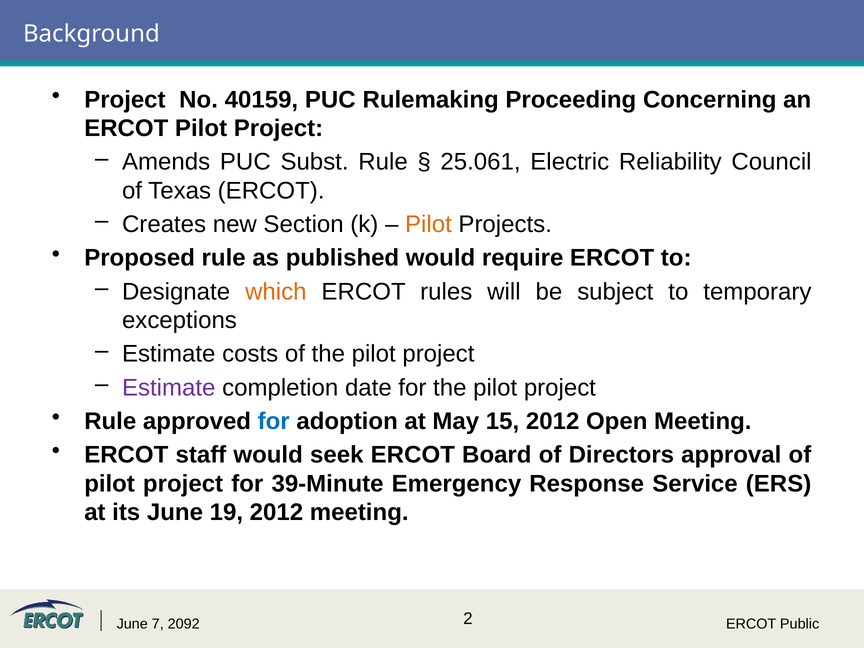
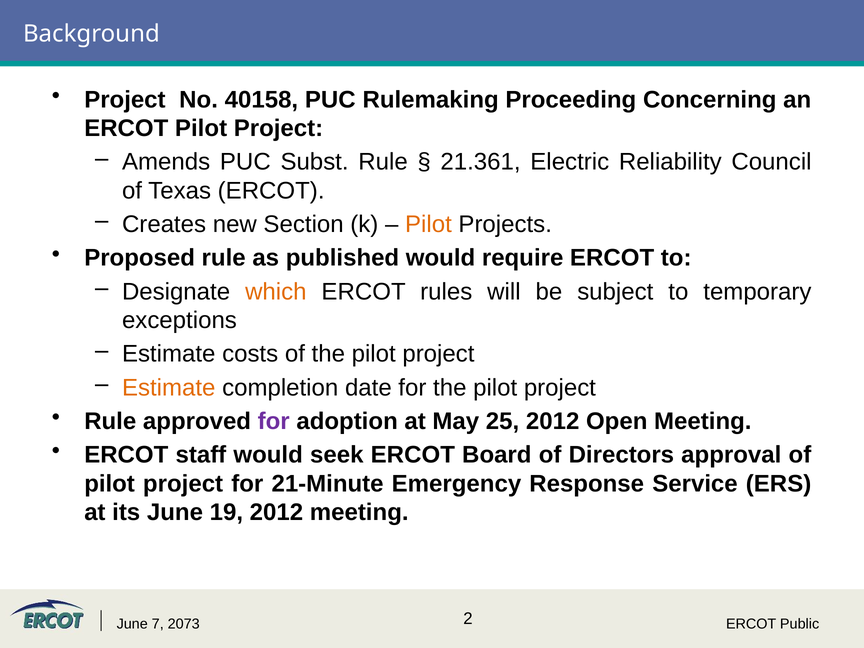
40159: 40159 -> 40158 (261, 100)
25.061: 25.061 -> 21.361 (481, 162)
Estimate colour: purple -> orange (169, 388)
for colour: blue -> purple (274, 421)
15: 15 -> 25 (503, 421)
39-Minute: 39-Minute -> 21-Minute (328, 484)
2092: 2092 -> 2073 (184, 624)
